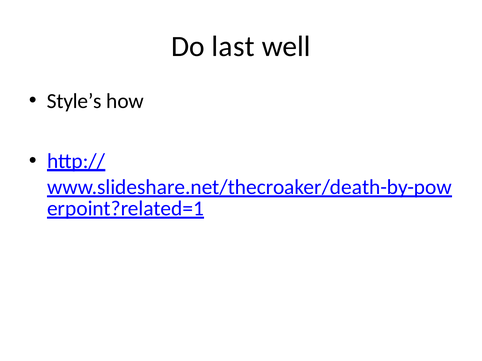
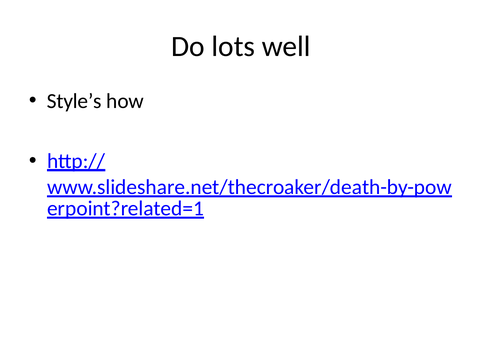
last: last -> lots (233, 47)
